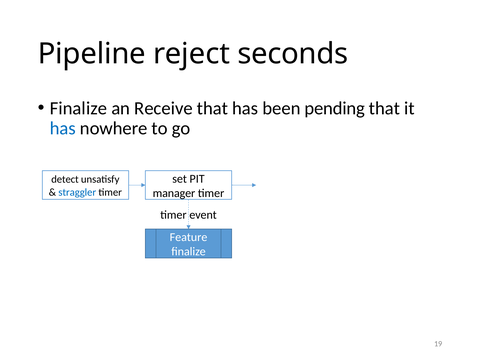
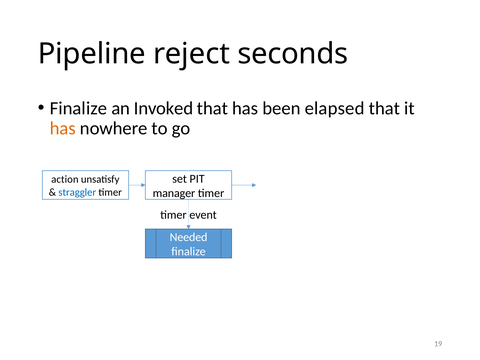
Receive: Receive -> Invoked (164, 108)
pending: pending -> elapsed (335, 108)
has colour: blue -> orange (63, 128)
detect: detect -> action (65, 179)
Feature: Feature -> Needed (189, 237)
